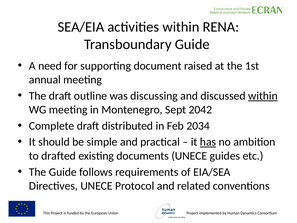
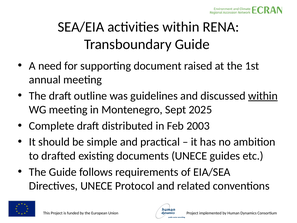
discussing: discussing -> guidelines (154, 96)
2042: 2042 -> 2025 (200, 110)
2034: 2034 -> 2003 (198, 126)
has underline: present -> none (208, 142)
